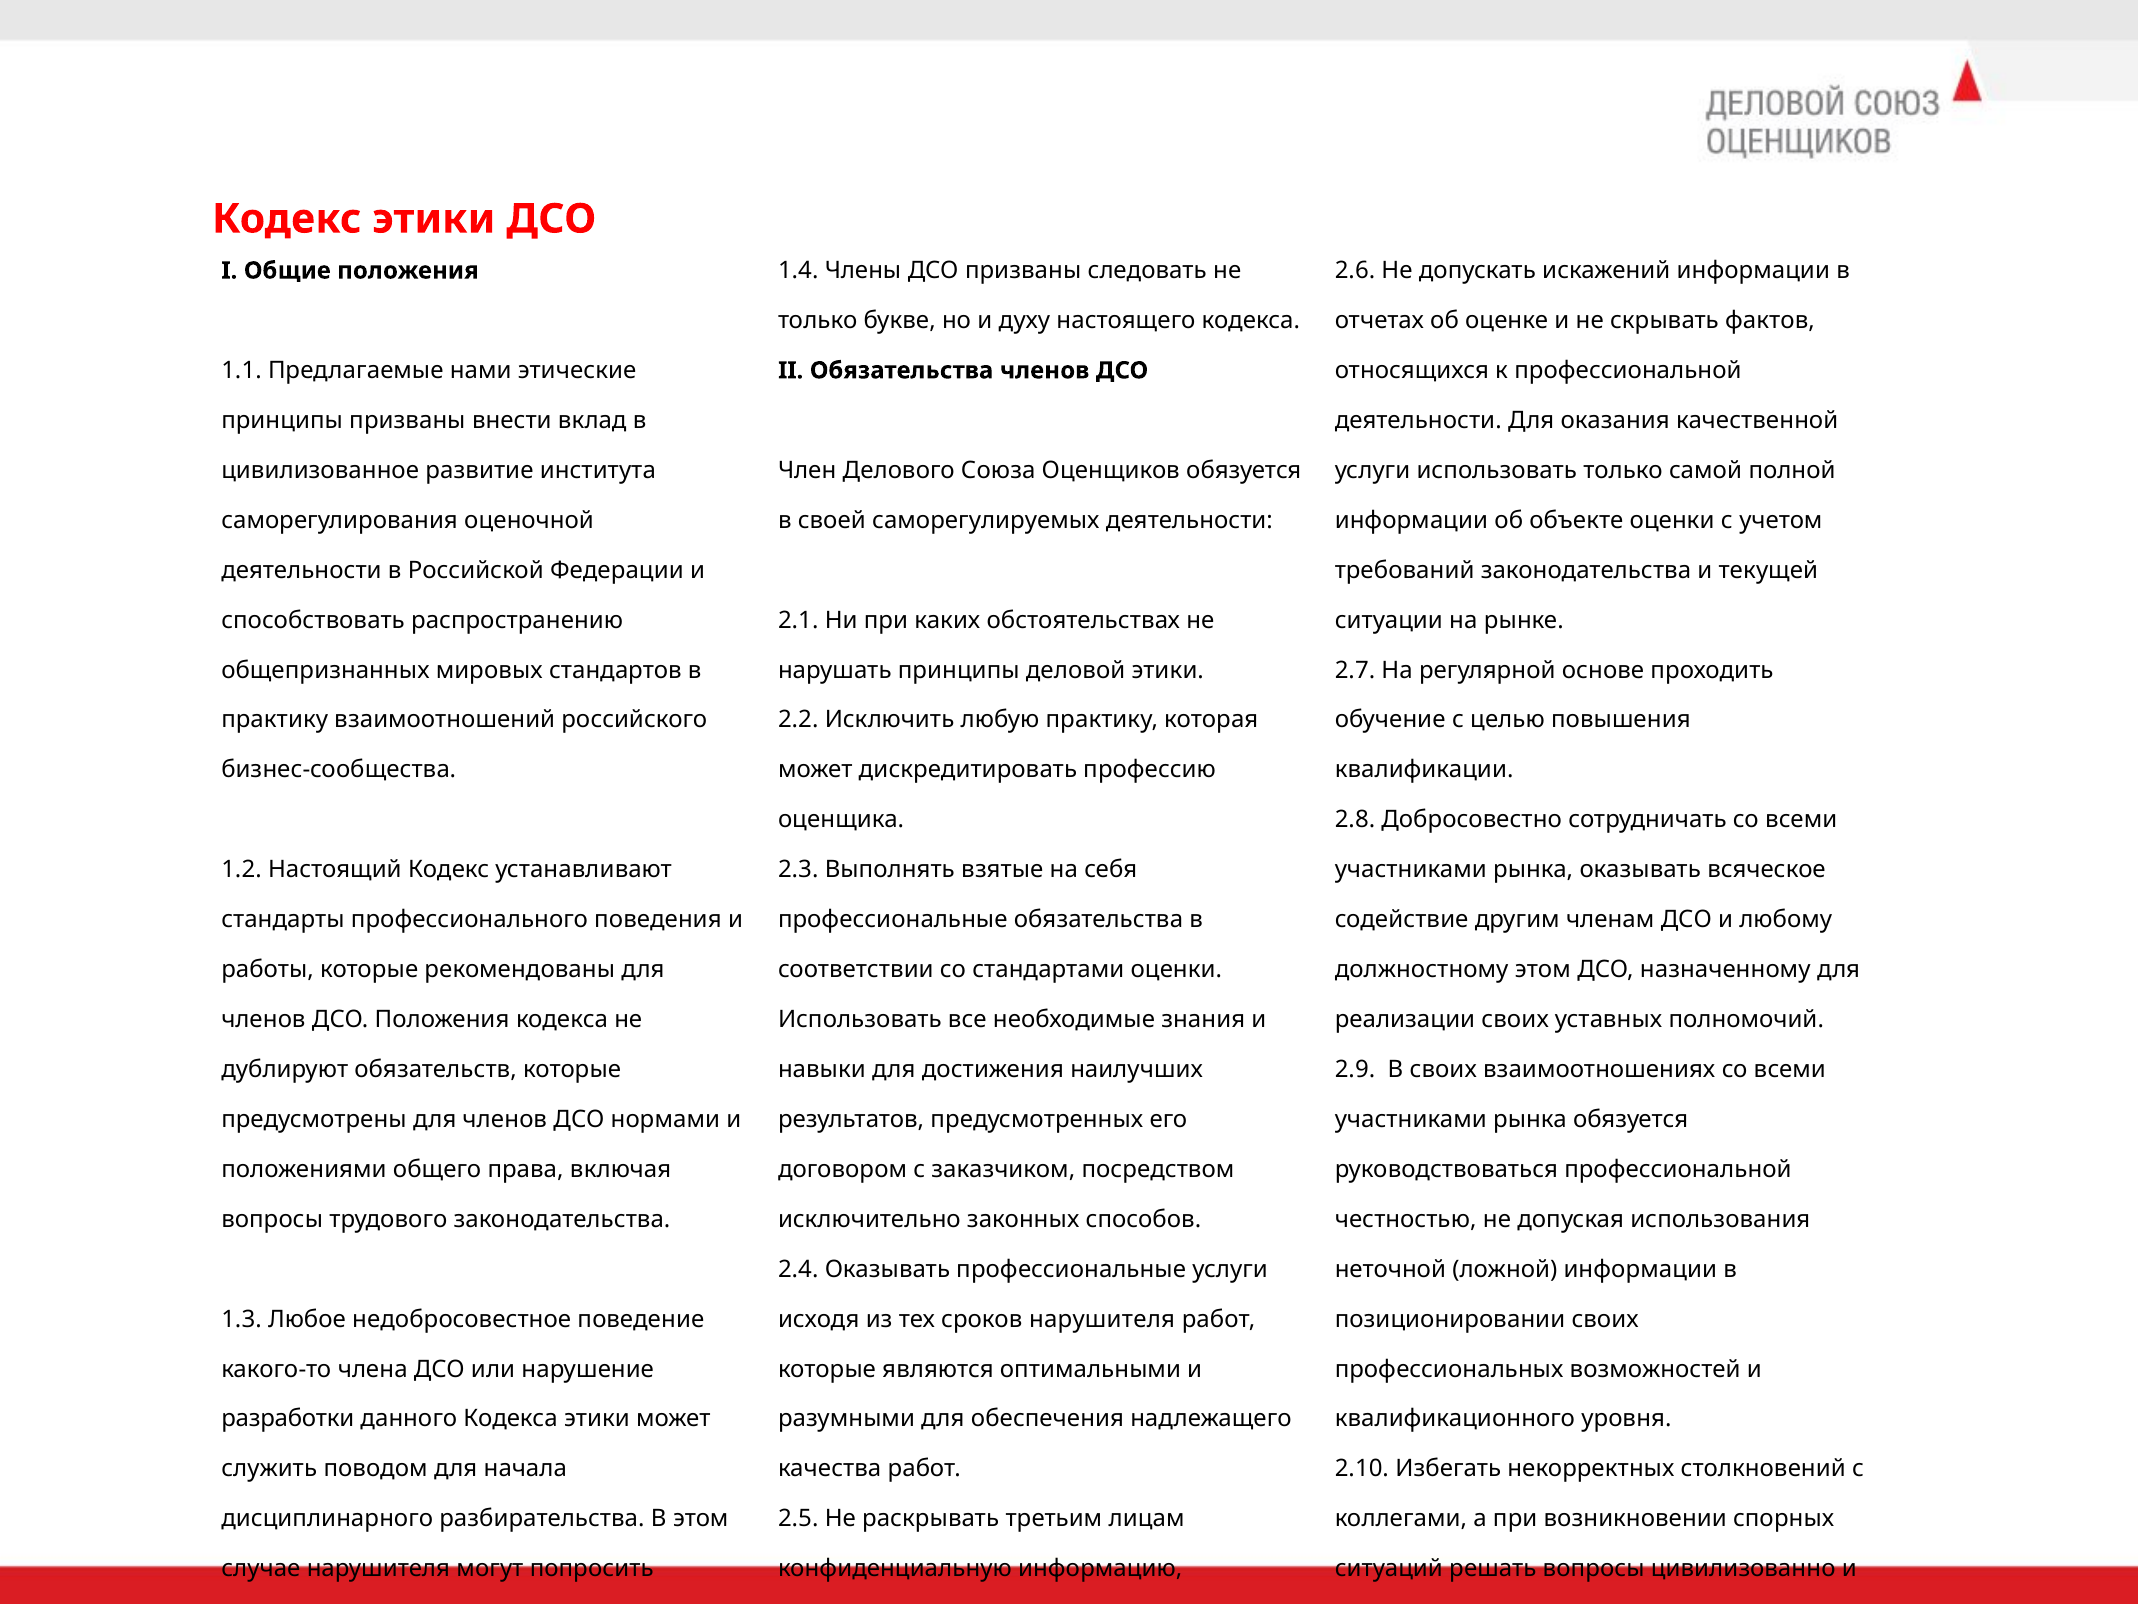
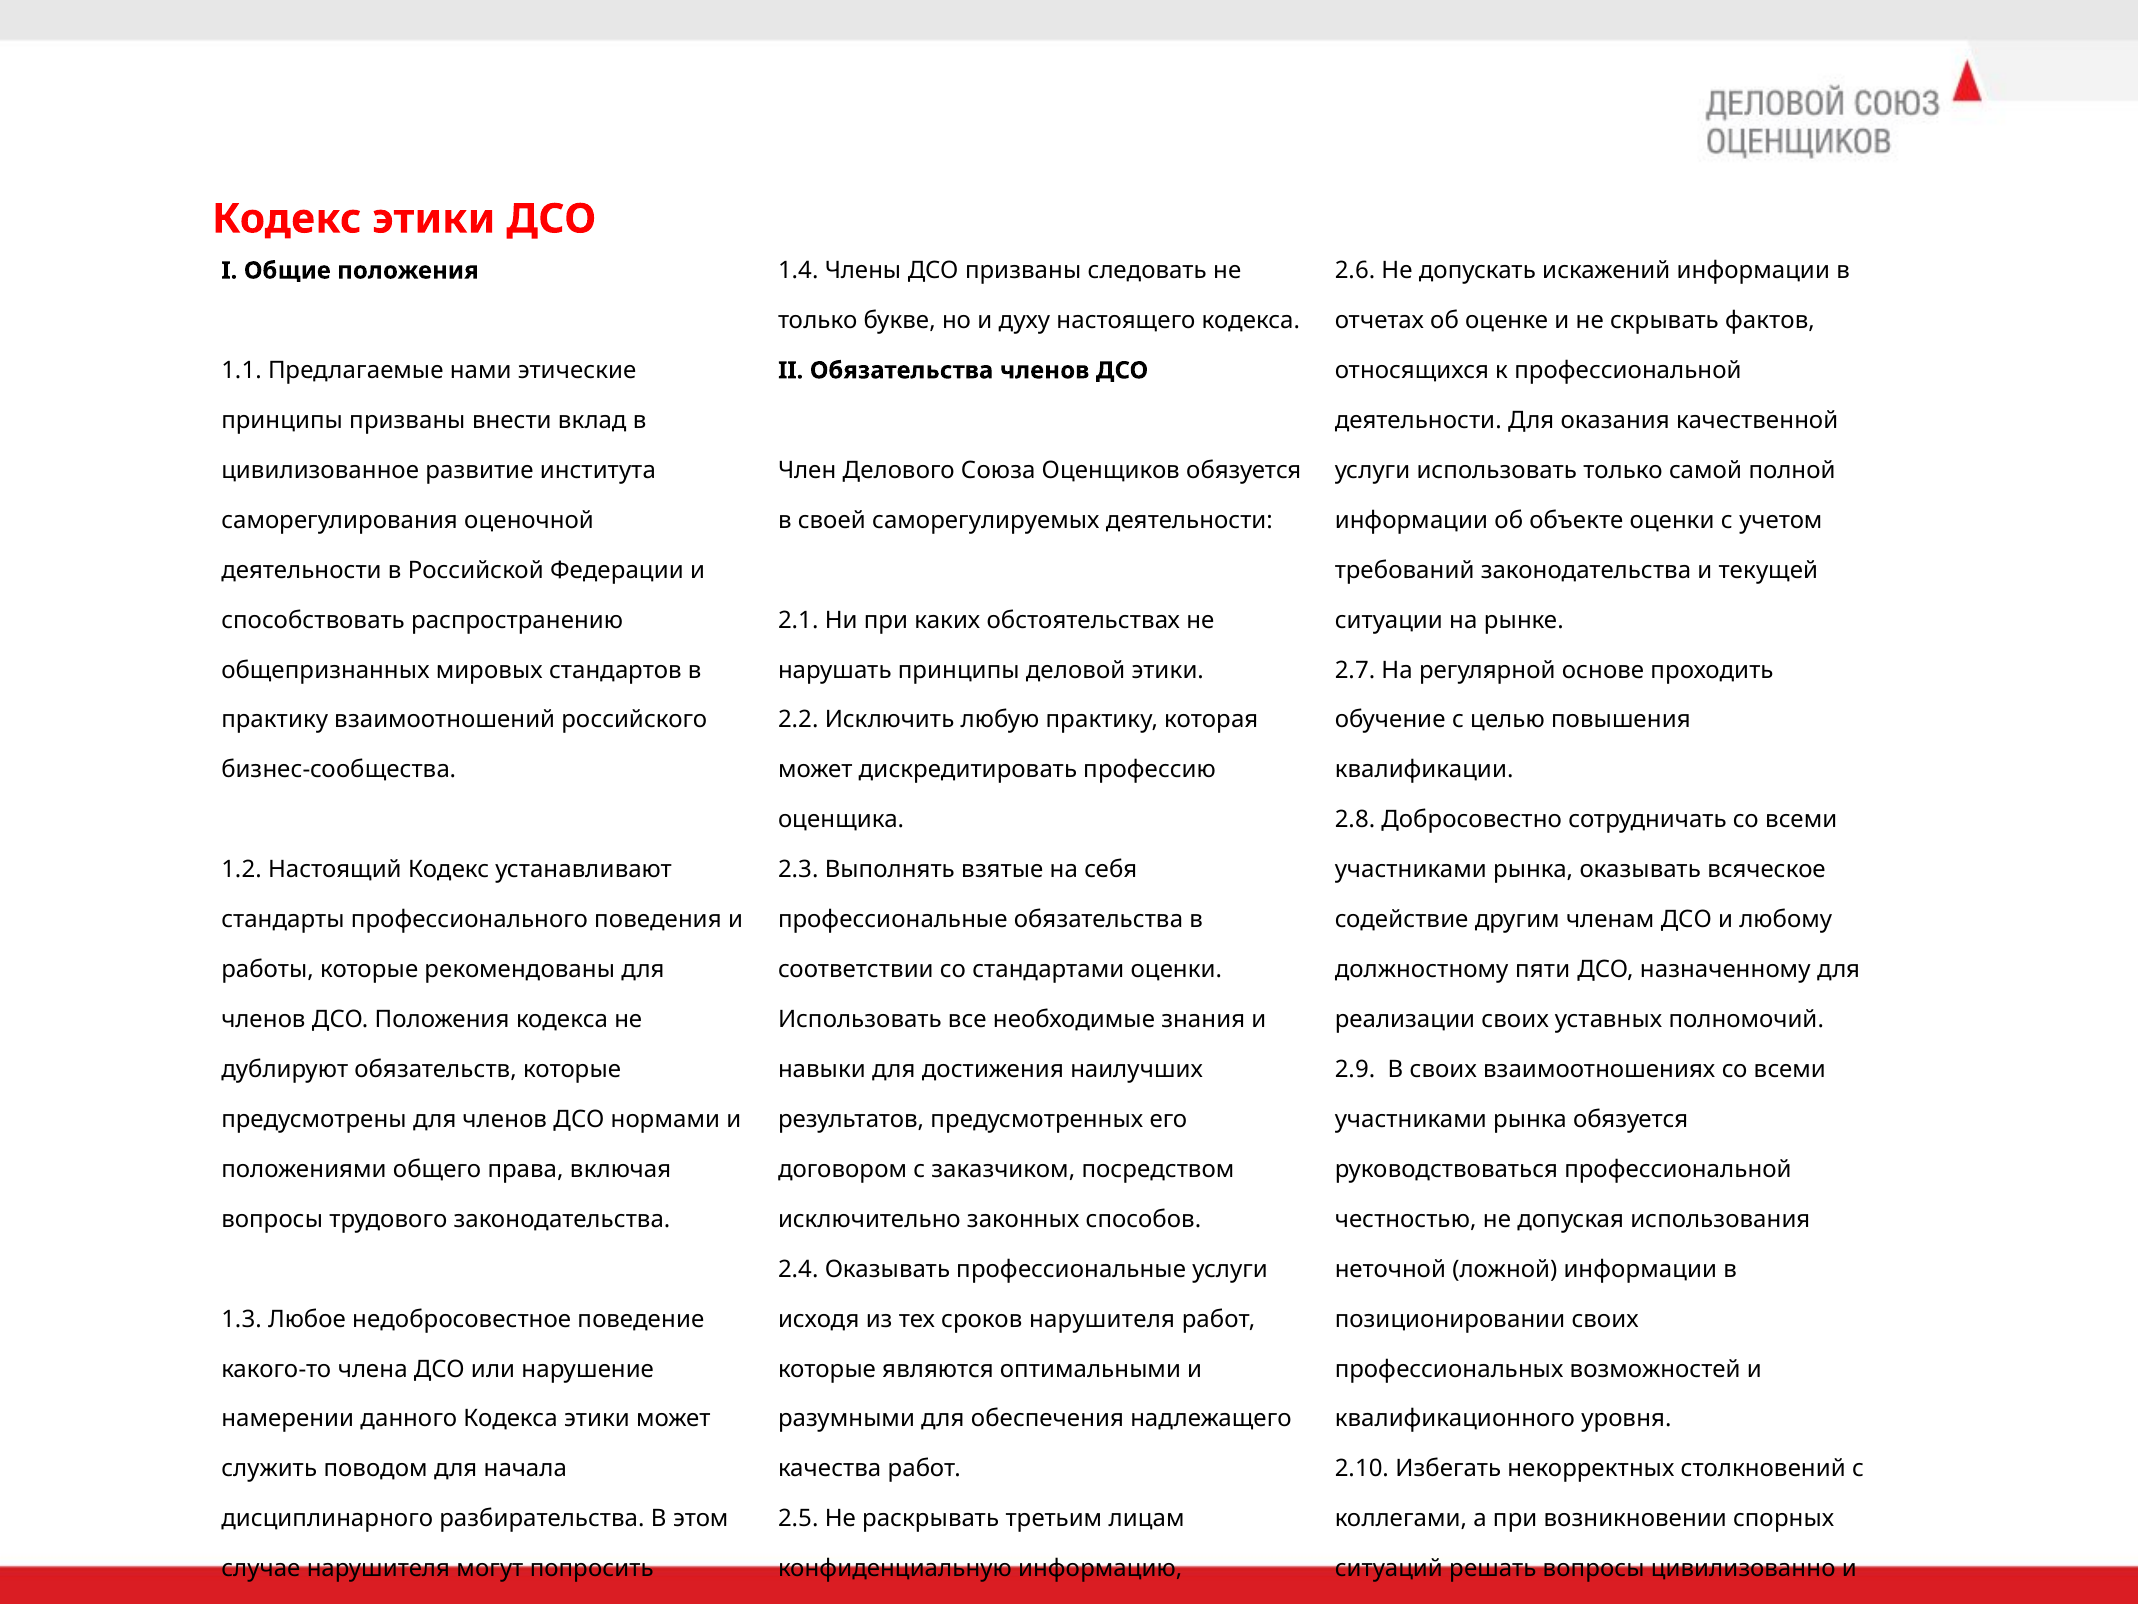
должностному этом: этом -> пяти (1543, 969)
разработки: разработки -> намерении (288, 1419)
